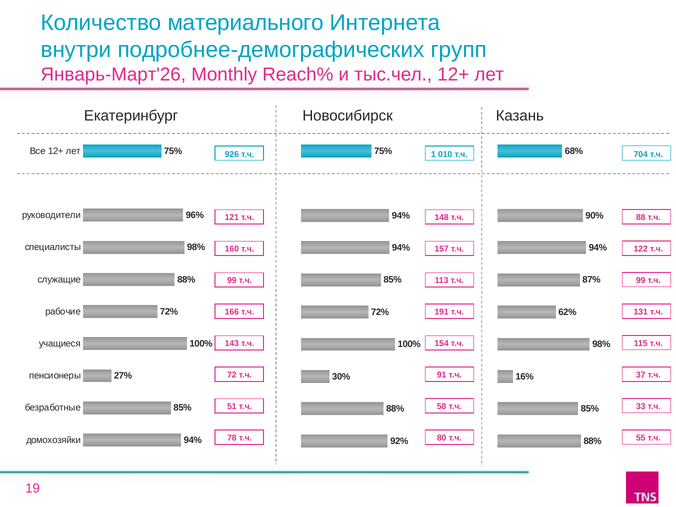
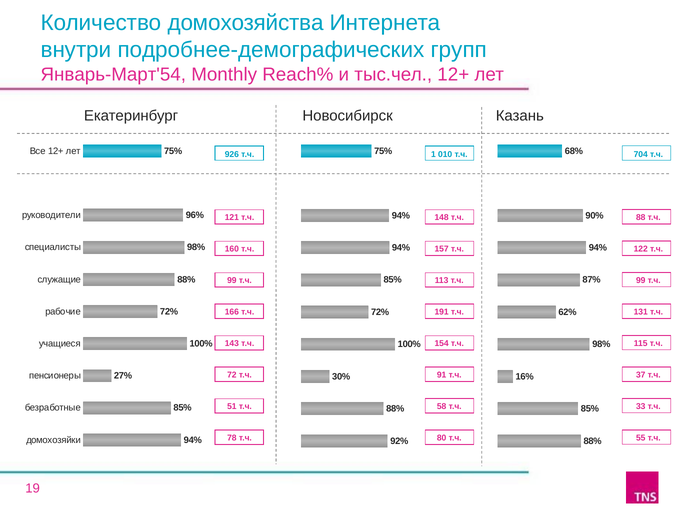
материального: материального -> домохозяйства (246, 23)
Январь-Март'26: Январь-Март'26 -> Январь-Март'54 (113, 75)
